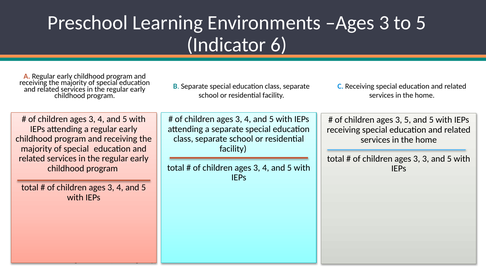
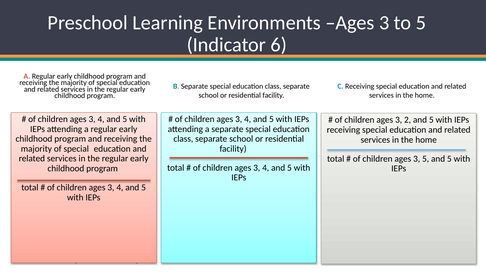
3 5: 5 -> 2 (408, 120)
3 3: 3 -> 5 (426, 158)
